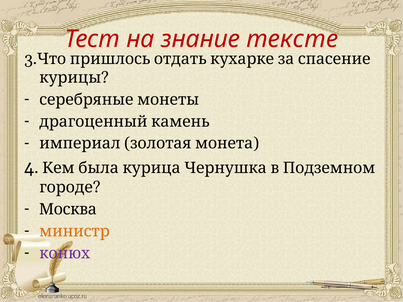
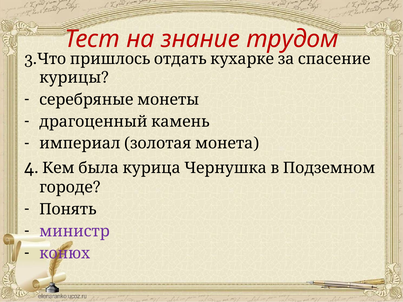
тексте: тексте -> трудом (292, 39)
Москва: Москва -> Понять (68, 209)
министр colour: orange -> purple (75, 231)
